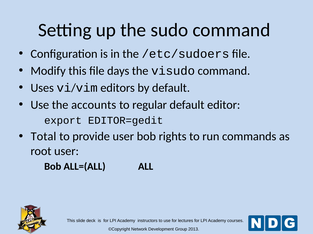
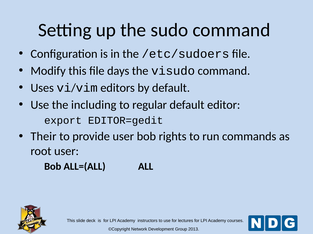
accounts: accounts -> including (94, 105)
Total: Total -> Their (43, 137)
